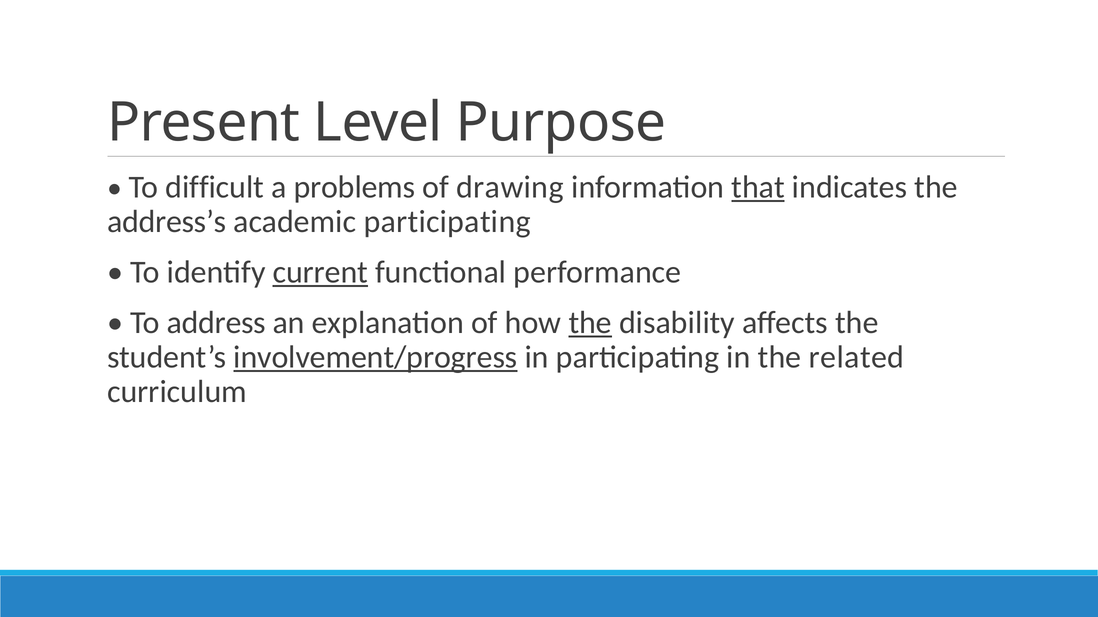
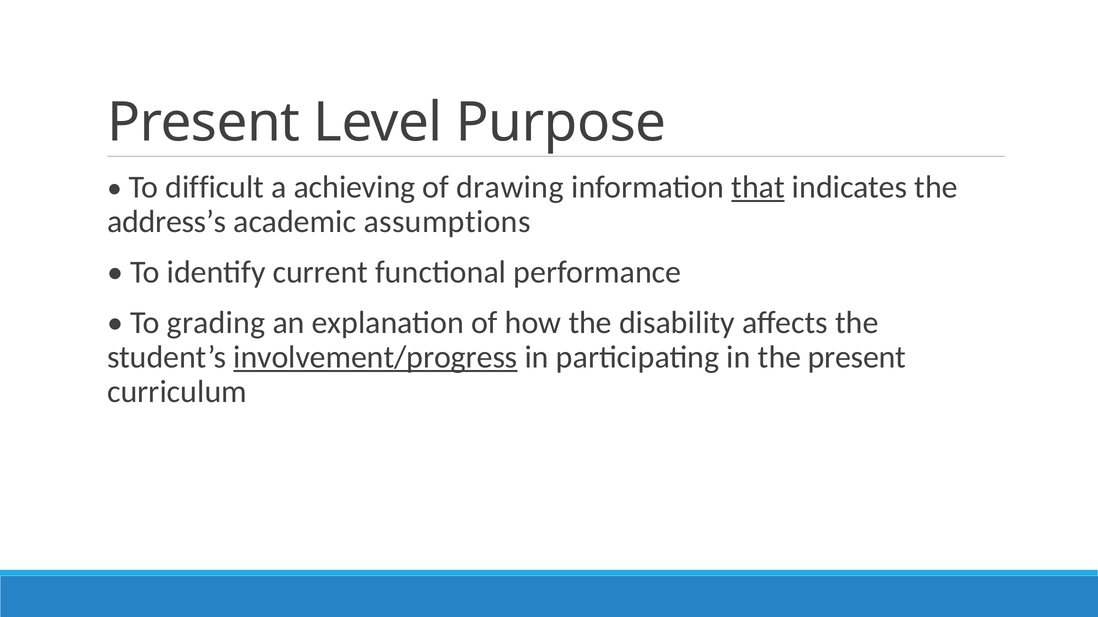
problems: problems -> achieving (354, 187)
academic participating: participating -> assumptions (447, 222)
current underline: present -> none (320, 272)
address: address -> grading (216, 323)
the underline: present -> none (590, 323)
the related: related -> present (857, 358)
